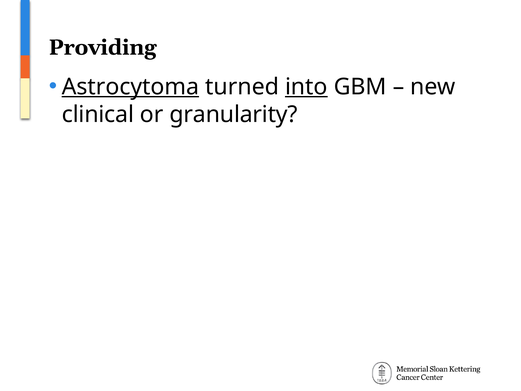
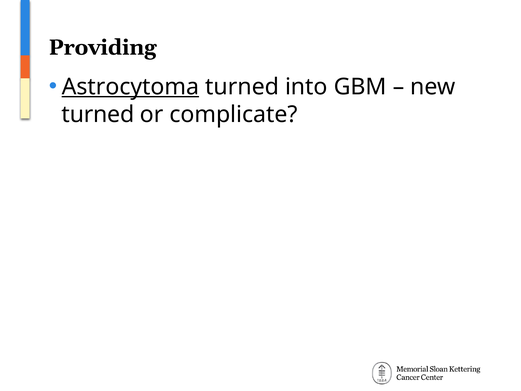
into underline: present -> none (306, 87)
clinical: clinical -> turned (98, 114)
granularity: granularity -> complicate (234, 114)
